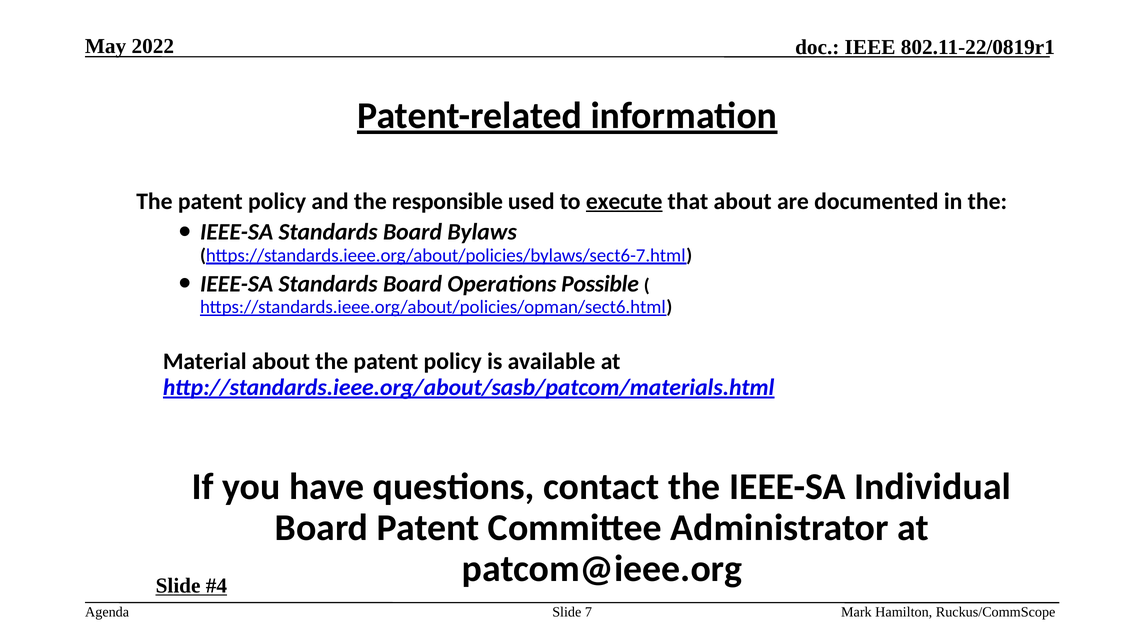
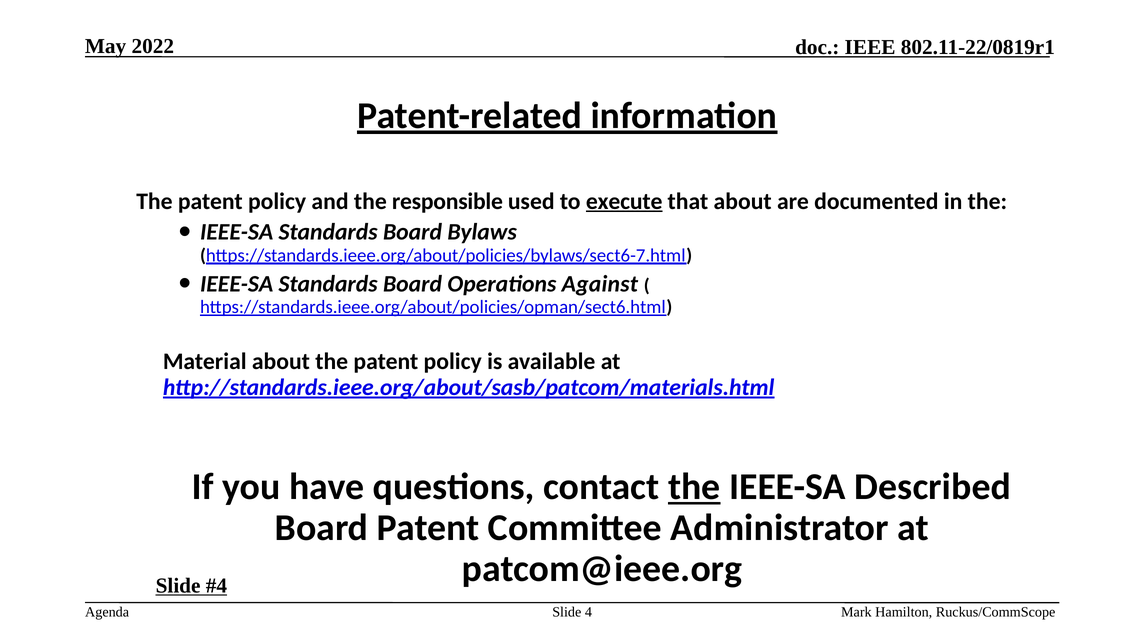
Possible: Possible -> Against (600, 284)
the underline: none -> present (694, 487)
Individual: Individual -> Described (933, 487)
7: 7 -> 4 (588, 612)
